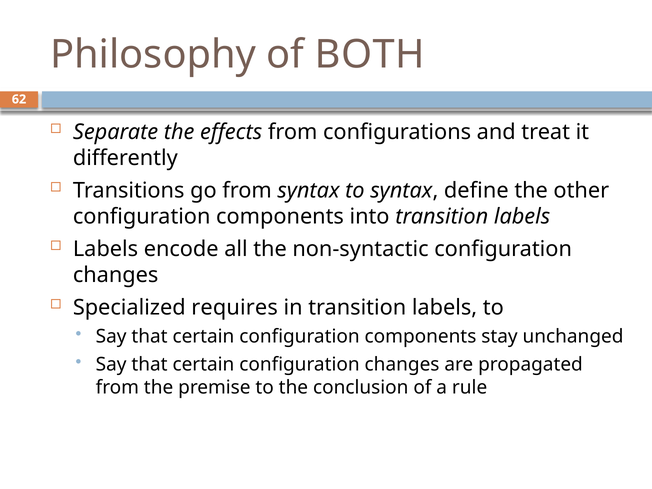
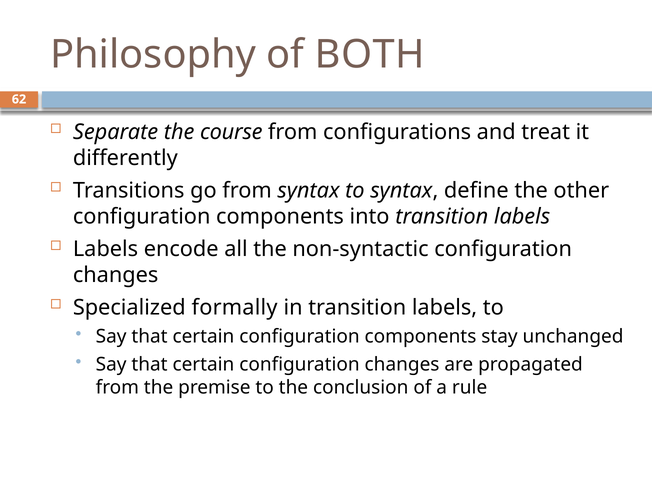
effects: effects -> course (231, 132)
requires: requires -> formally (235, 307)
